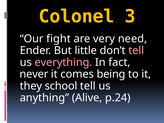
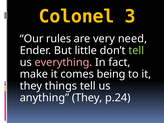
fight: fight -> rules (59, 39)
tell colour: pink -> light green (136, 50)
never: never -> make (34, 74)
school: school -> things (61, 86)
anything Alive: Alive -> They (87, 98)
